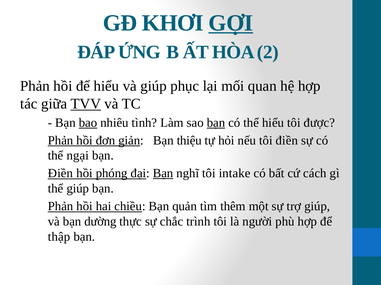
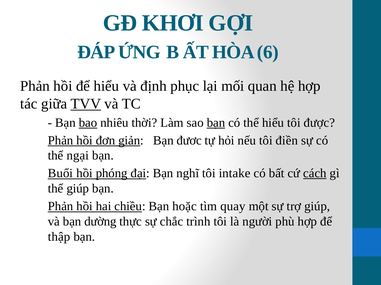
GỢI underline: present -> none (231, 23)
2: 2 -> 6 (268, 52)
và giúp: giúp -> định (154, 86)
tình: tình -> thời (144, 123)
thiệu: thiệu -> đươc (189, 141)
Điền: Điền -> Buổi (60, 174)
Bạn underline: present -> none (163, 174)
cách underline: none -> present (315, 174)
quản: quản -> hoặc (185, 207)
thêm: thêm -> quay (233, 207)
